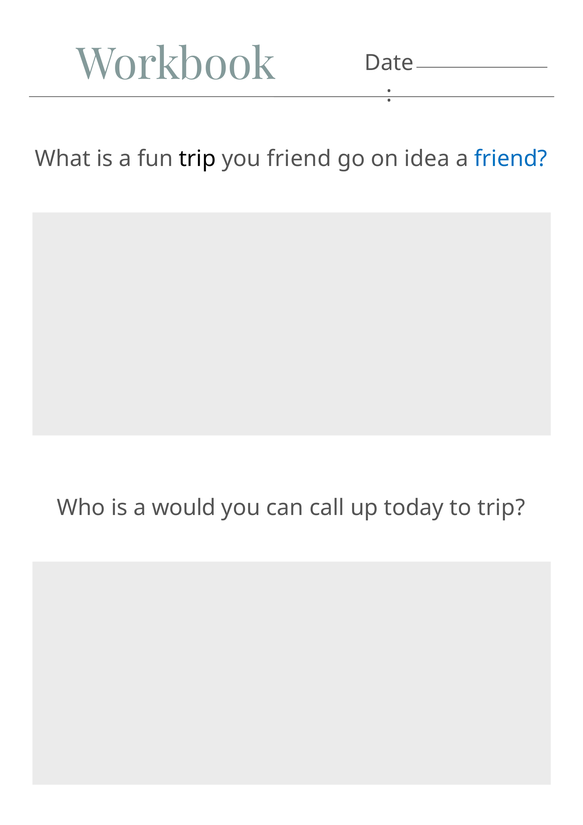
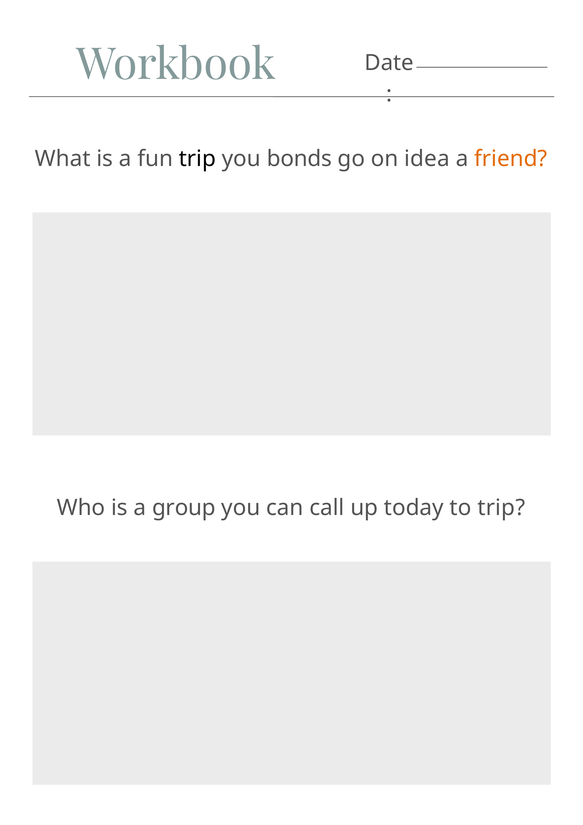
you friend: friend -> bonds (299, 159)
friend colour: blue -> orange (511, 159)
would: would -> group (184, 508)
